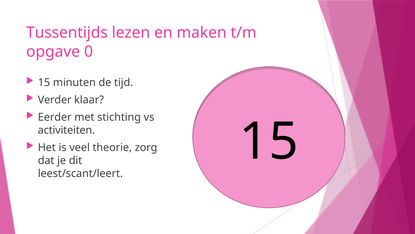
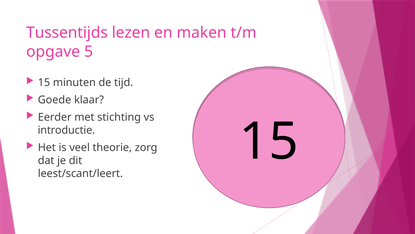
0: 0 -> 5 (89, 51)
Verder: Verder -> Goede (55, 100)
activiteiten: activiteiten -> introductie (66, 130)
